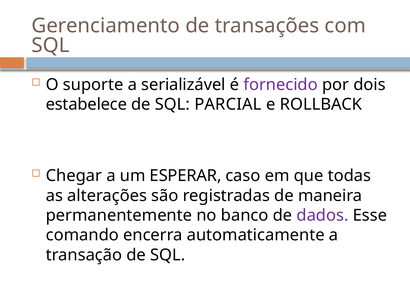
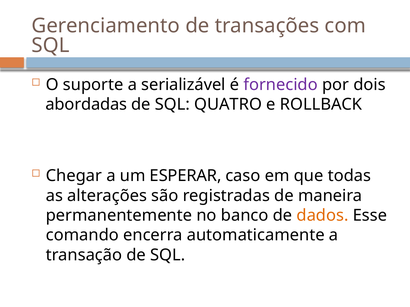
estabelece: estabelece -> abordadas (86, 105)
PARCIAL: PARCIAL -> QUATRO (228, 105)
dados colour: purple -> orange (323, 216)
